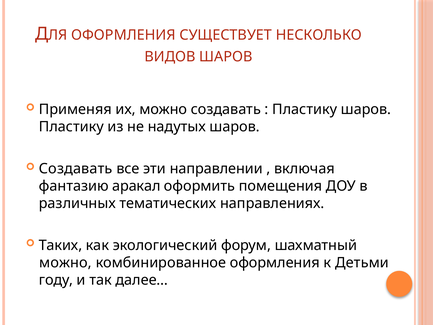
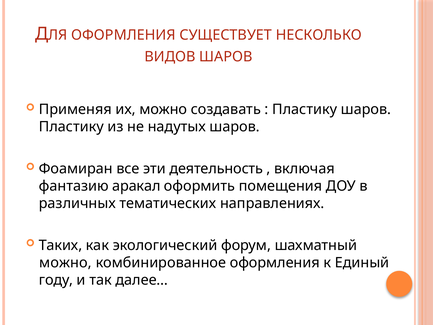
Создавать: Создавать -> Фоамиран (76, 169)
направлении: направлении -> деятельность (216, 169)
Детьми: Детьми -> Единый (362, 262)
